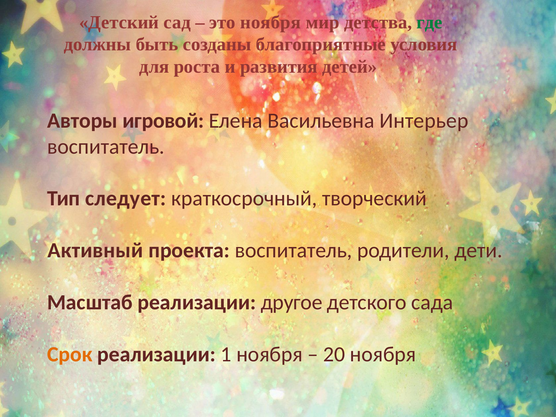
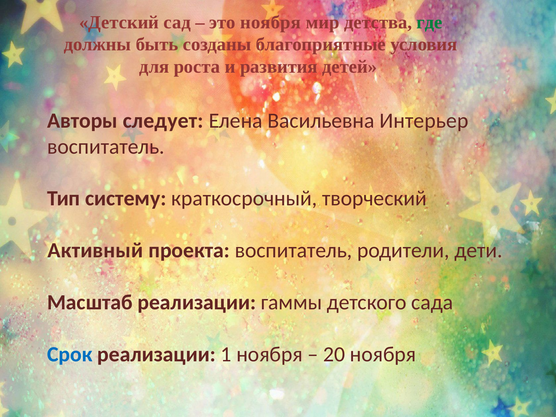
игровой: игровой -> следует (163, 121)
следует: следует -> систему (126, 198)
другое: другое -> гаммы (292, 302)
Срок colour: orange -> blue (70, 354)
